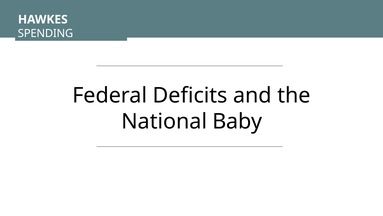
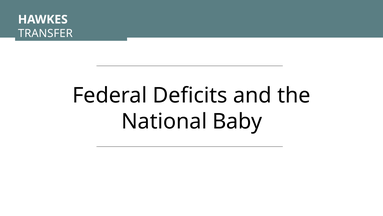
SPENDING: SPENDING -> TRANSFER (45, 33)
